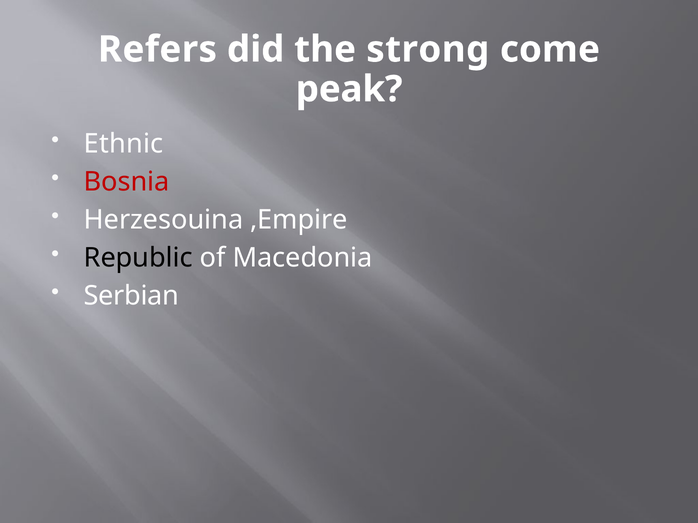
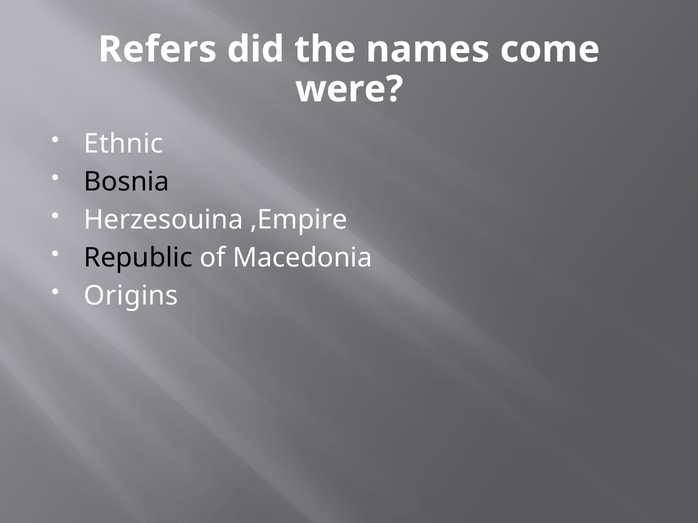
strong: strong -> names (428, 49)
peak: peak -> were (349, 89)
Bosnia colour: red -> black (127, 182)
Serbian: Serbian -> Origins (131, 296)
